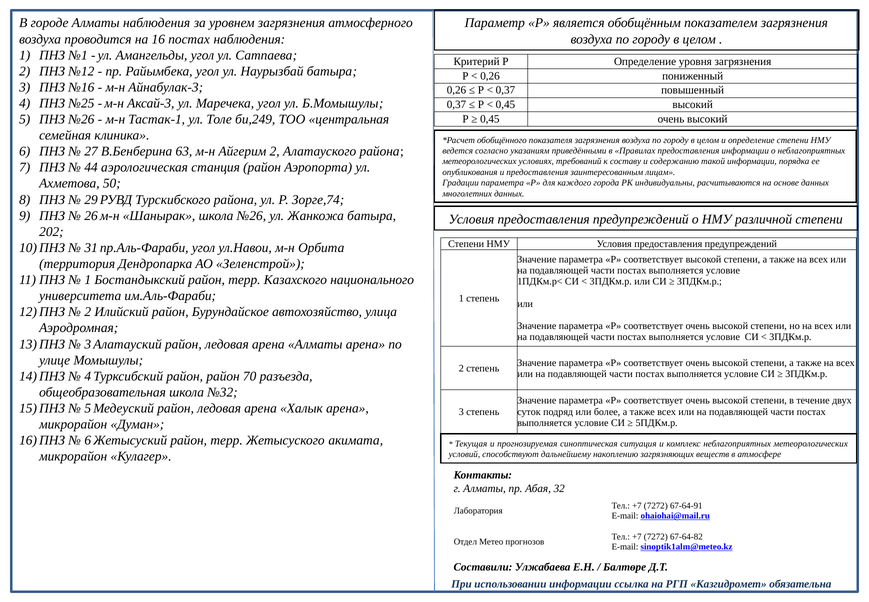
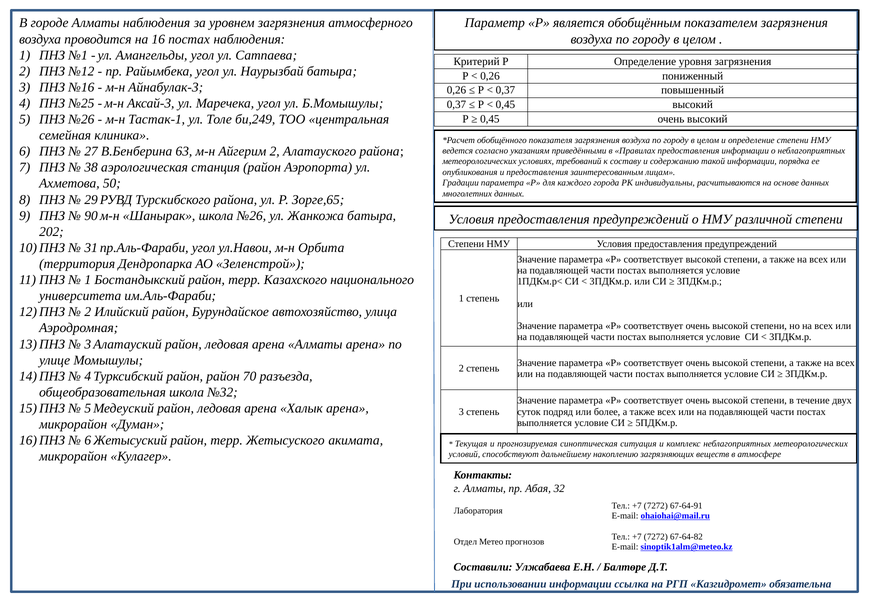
44: 44 -> 38 (91, 167)
Зорге,74: Зорге,74 -> Зорге,65 (318, 200)
26: 26 -> 90 (91, 216)
